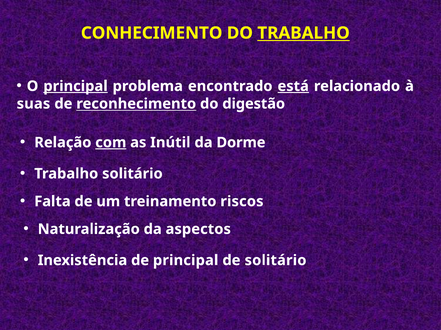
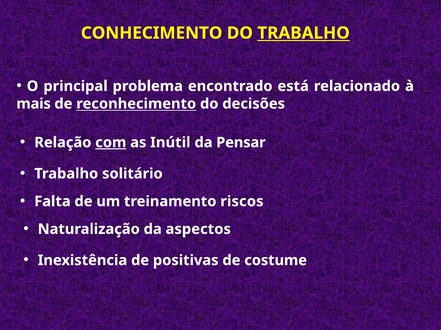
principal underline: present -> none (75, 86)
está underline: present -> none (293, 86)
suas: suas -> mais (34, 104)
digestão: digestão -> decisões (254, 104)
Dorme: Dorme -> Pensar (241, 143)
de principal: principal -> positivas (186, 261)
de solitário: solitário -> costume (276, 261)
